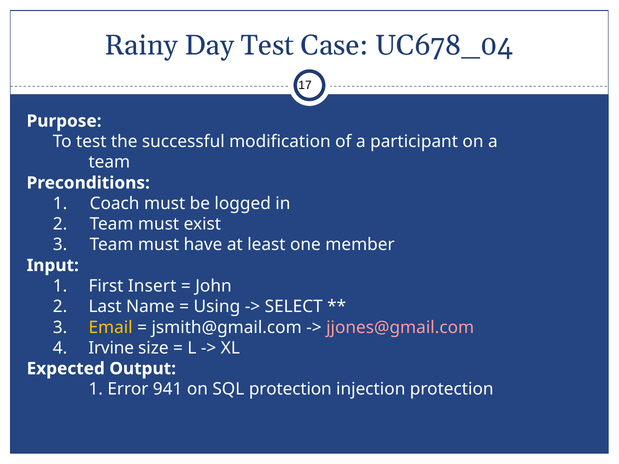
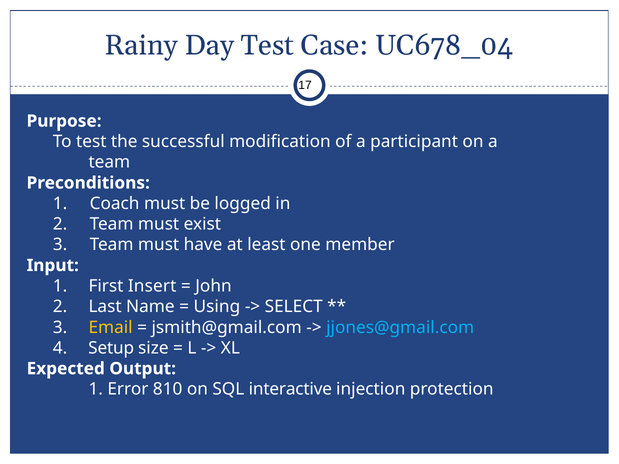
jjones@gmail.com colour: pink -> light blue (400, 328)
Irvine: Irvine -> Setup (111, 348)
941: 941 -> 810 (168, 389)
SQL protection: protection -> interactive (290, 389)
